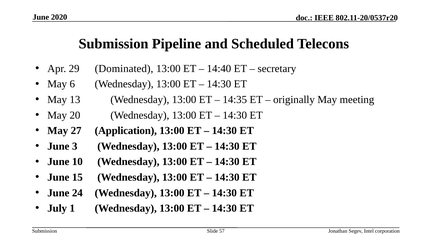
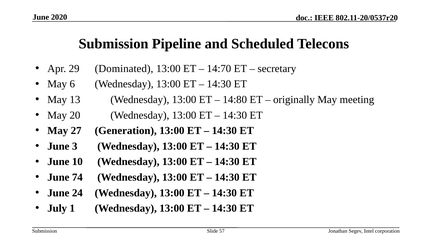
14:40: 14:40 -> 14:70 (219, 68)
14:35: 14:35 -> 14:80 (235, 100)
Application: Application -> Generation (126, 131)
15: 15 -> 74 (77, 177)
